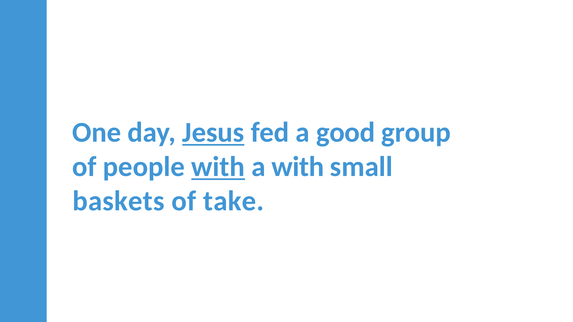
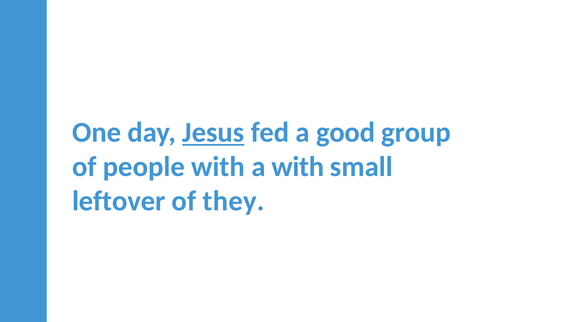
with underline: present -> none (218, 167)
baskets: baskets -> leftover (119, 201)
take: take -> they (234, 201)
